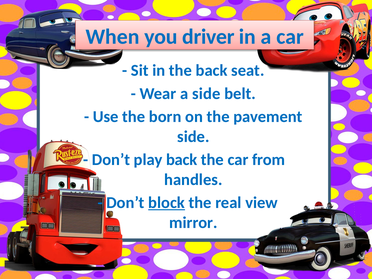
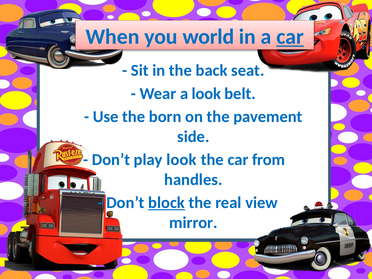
driver: driver -> world (208, 37)
car underline: none -> present (290, 37)
a side: side -> look (206, 94)
play back: back -> look (182, 160)
